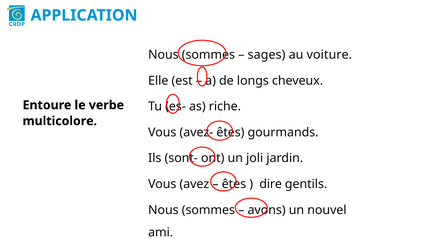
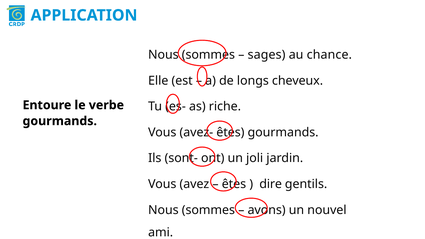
voiture: voiture -> chance (329, 55)
multicolore: multicolore -> gourmands (60, 121)
